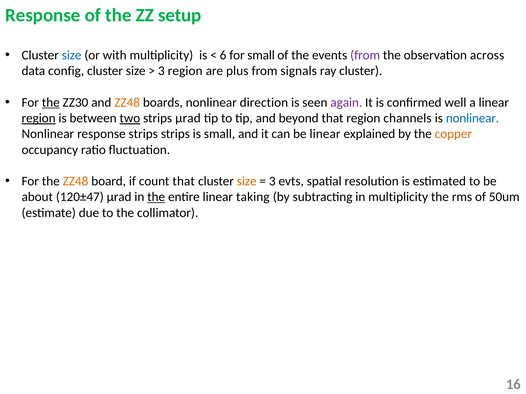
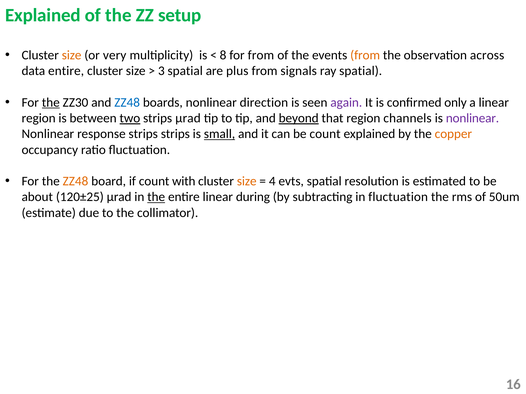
Response: Response -> Explained (43, 15)
size colour: blue -> orange (72, 55)
with: with -> very (115, 55)
6: 6 -> 8 (223, 55)
for small: small -> from (261, 55)
from colour: purple -> orange (365, 55)
data config: config -> entire (66, 71)
3 region: region -> spatial (185, 71)
ray cluster: cluster -> spatial (361, 71)
ZZ48 colour: orange -> blue (127, 103)
well: well -> only (456, 103)
region underline: present -> none (39, 118)
beyond underline: none -> present (299, 118)
nonlinear colour: blue -> purple (472, 118)
small underline: none -> present (219, 134)
be linear: linear -> count (325, 134)
count that: that -> with (184, 181)
3: 3 -> 4 (272, 181)
120±47: 120±47 -> 120±25 (80, 197)
taking: taking -> during (253, 197)
in multiplicity: multiplicity -> fluctuation (398, 197)
